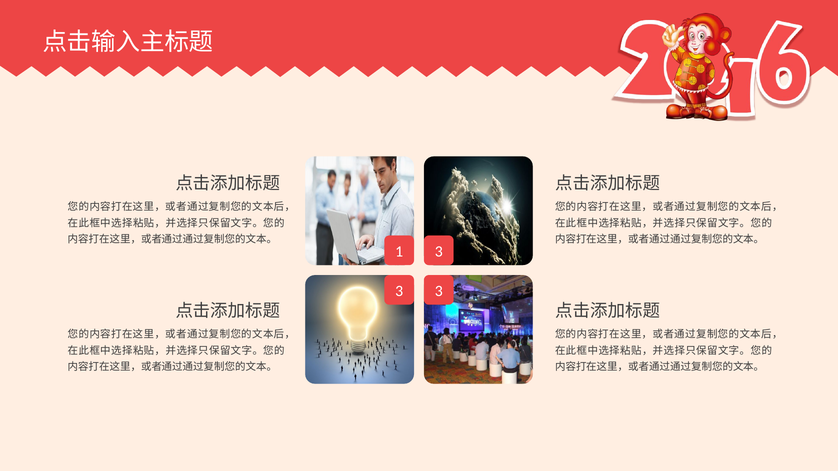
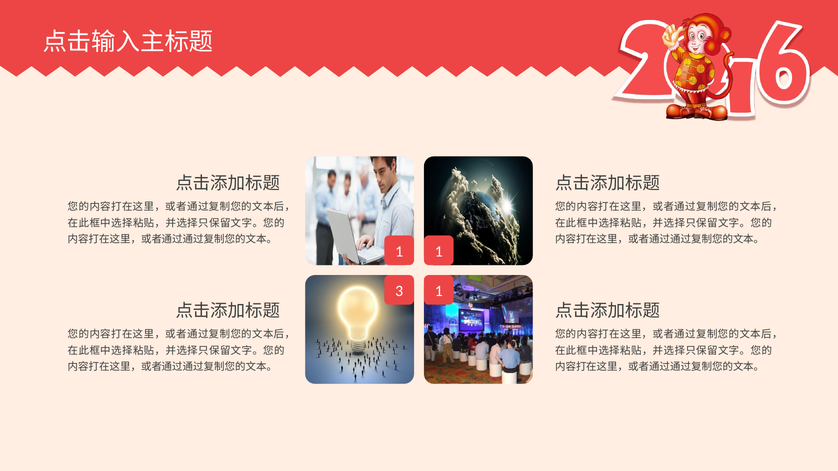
1 3: 3 -> 1 (439, 252)
3: 3 -> 1 (439, 291)
